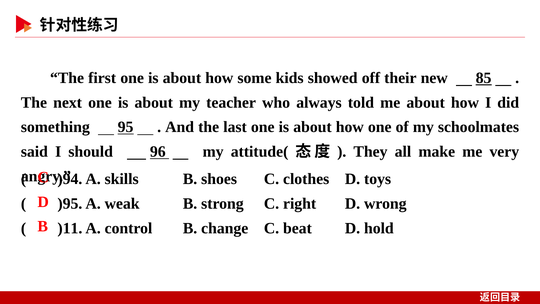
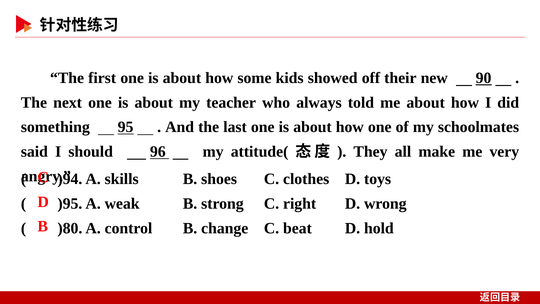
85: 85 -> 90 (484, 78)
)11: )11 -> )80 (70, 228)
